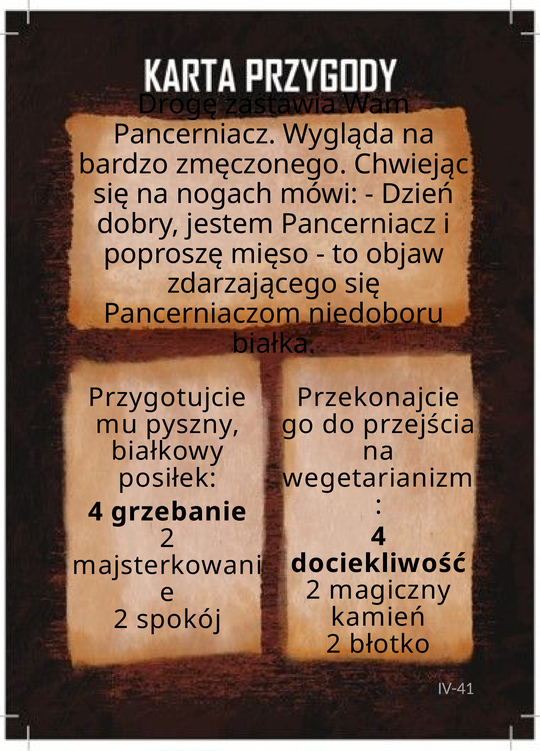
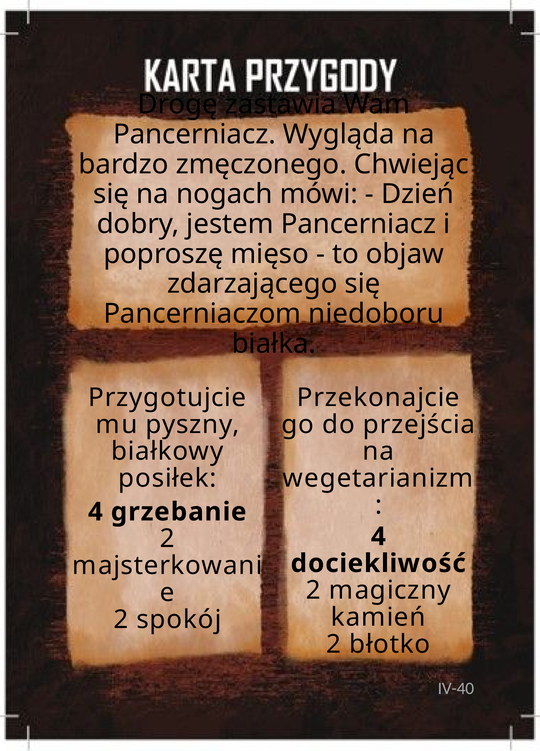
IV-41: IV-41 -> IV-40 (456, 689)
